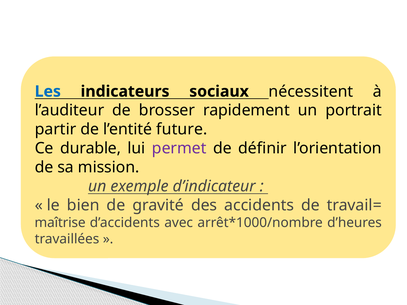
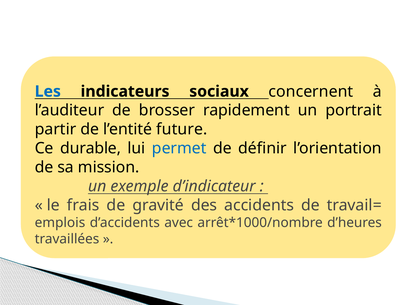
nécessitent: nécessitent -> concernent (311, 92)
permet colour: purple -> blue (179, 149)
bien: bien -> frais (83, 206)
maîtrise: maîtrise -> emplois (60, 223)
